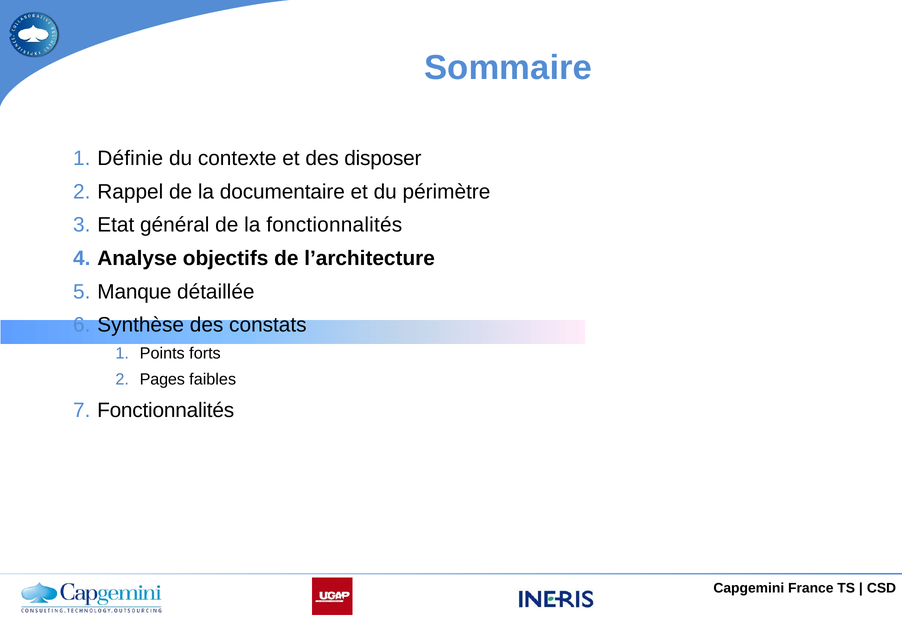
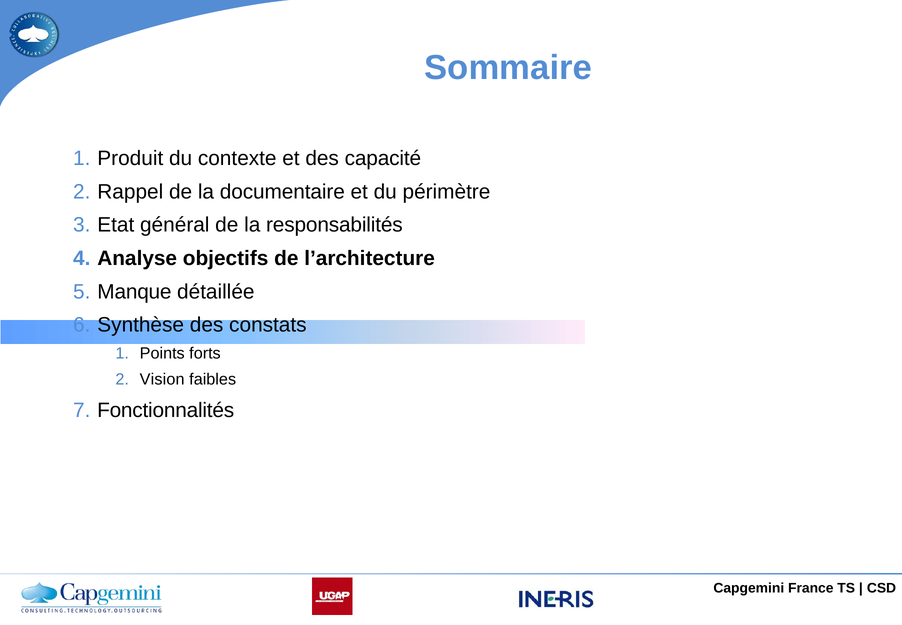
Définie: Définie -> Produit (130, 158)
disposer: disposer -> capacité (383, 158)
la fonctionnalités: fonctionnalités -> responsabilités (334, 225)
Pages: Pages -> Vision (162, 379)
